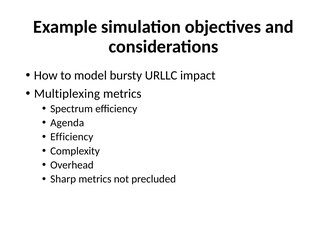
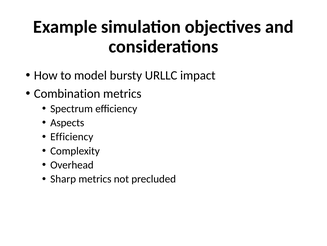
Multiplexing: Multiplexing -> Combination (67, 93)
Agenda: Agenda -> Aspects (67, 122)
